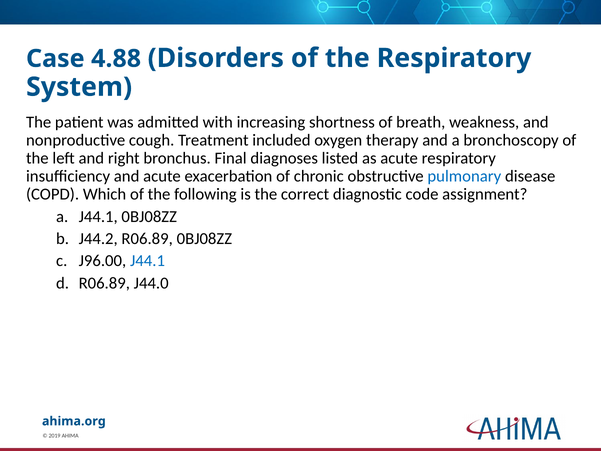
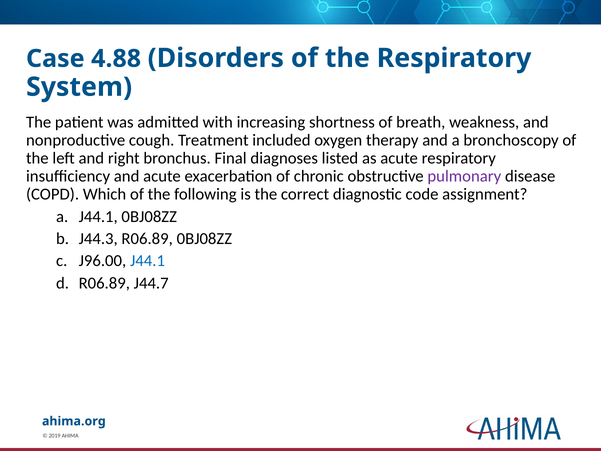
pulmonary colour: blue -> purple (464, 176)
J44.2: J44.2 -> J44.3 (98, 239)
J44.0: J44.0 -> J44.7 (151, 283)
